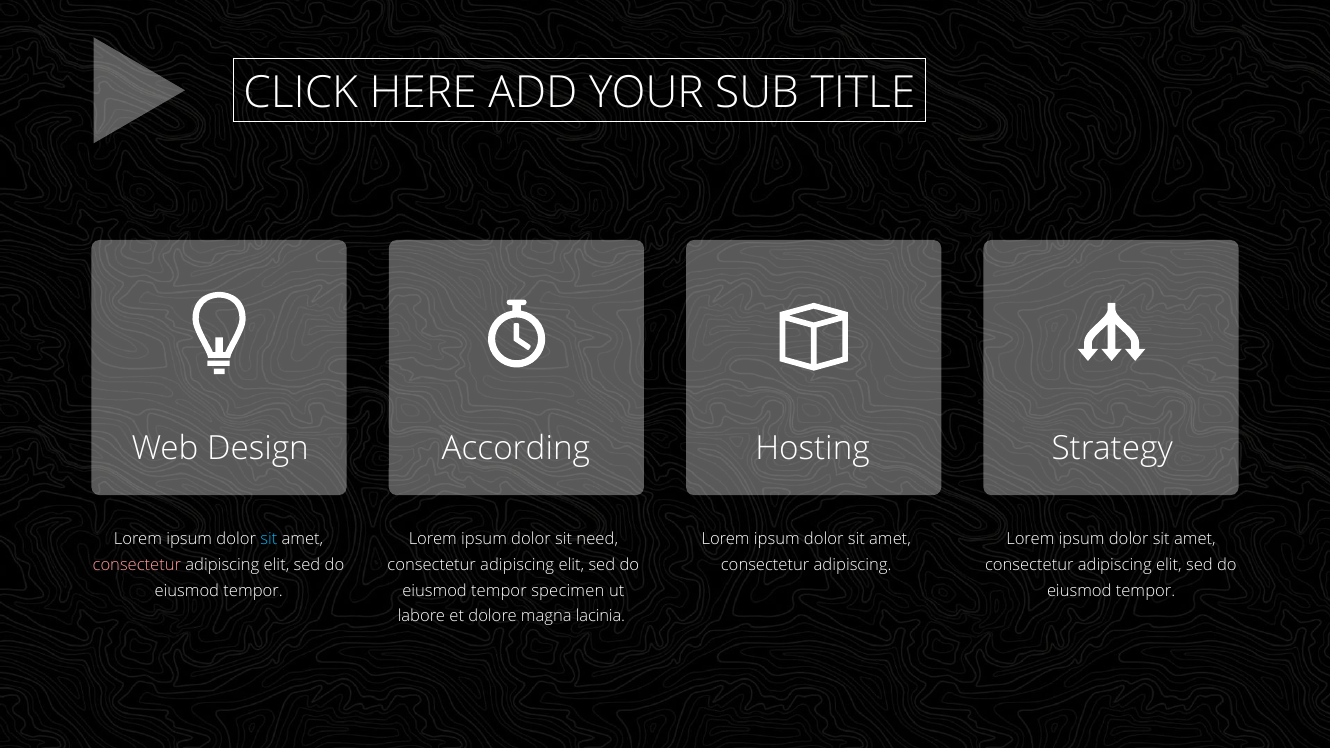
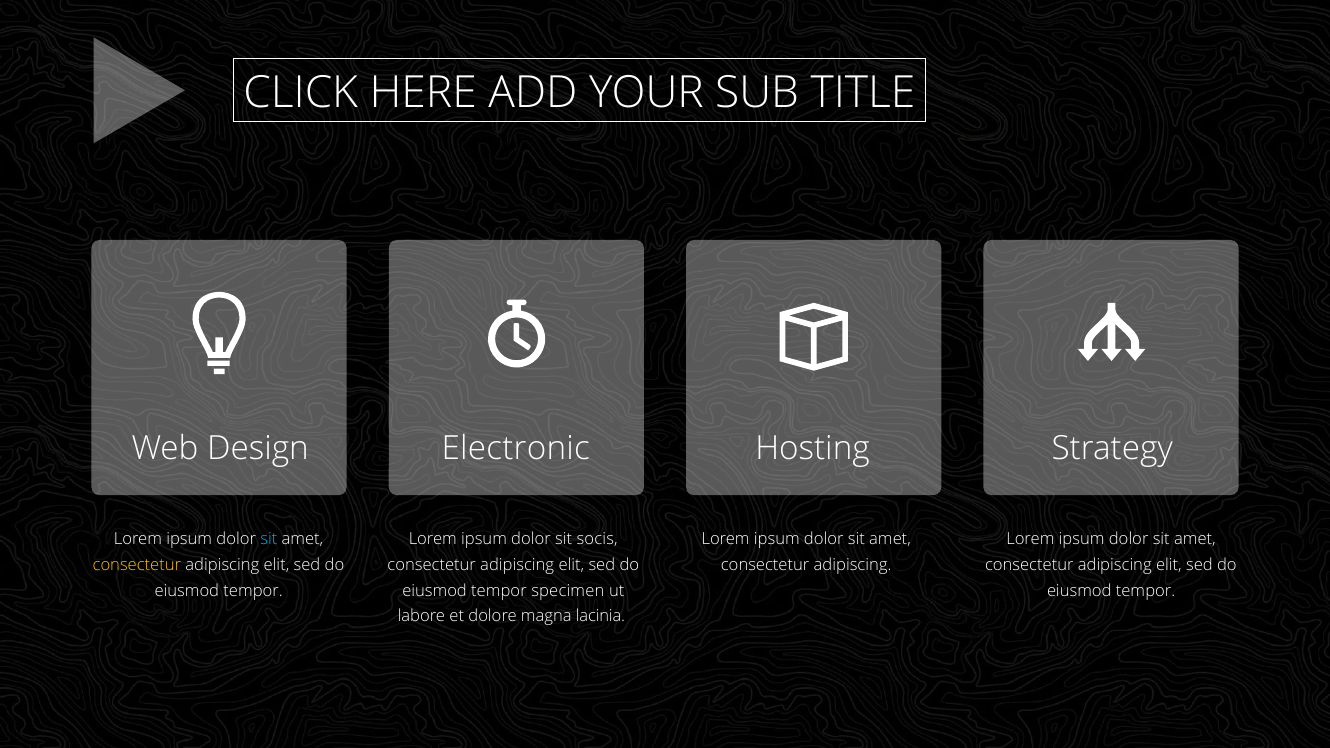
According: According -> Electronic (516, 449)
need: need -> socis (597, 539)
consectetur colour: pink -> yellow (137, 565)
